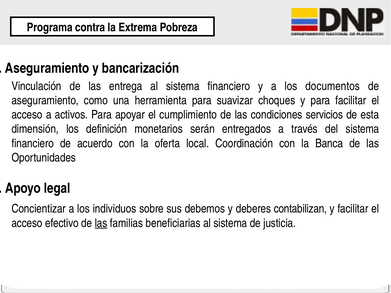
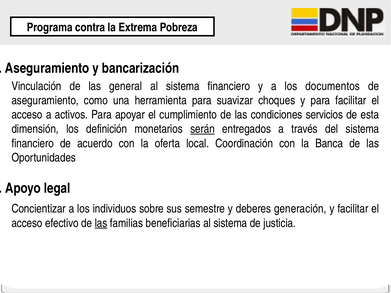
entrega: entrega -> general (126, 86)
serán underline: none -> present (202, 129)
debemos: debemos -> semestre (205, 209)
contabilizan: contabilizan -> generación (300, 209)
